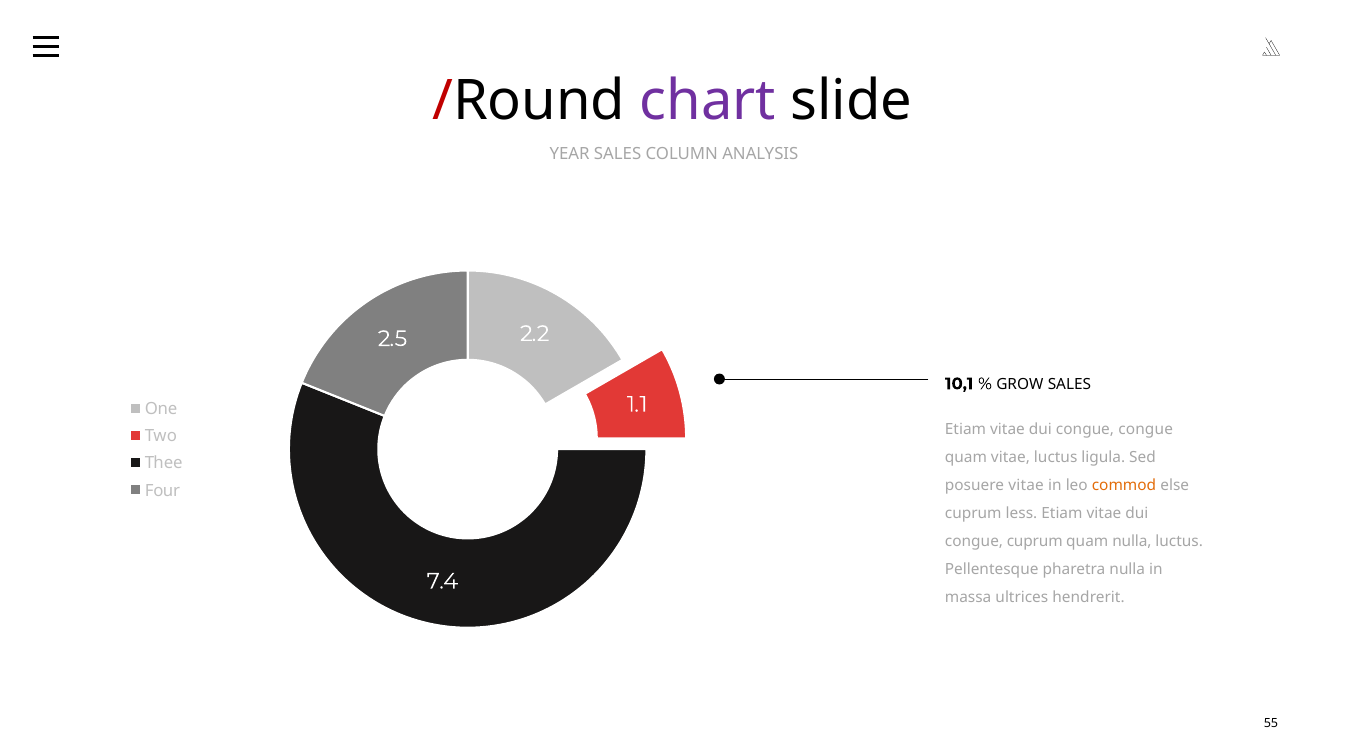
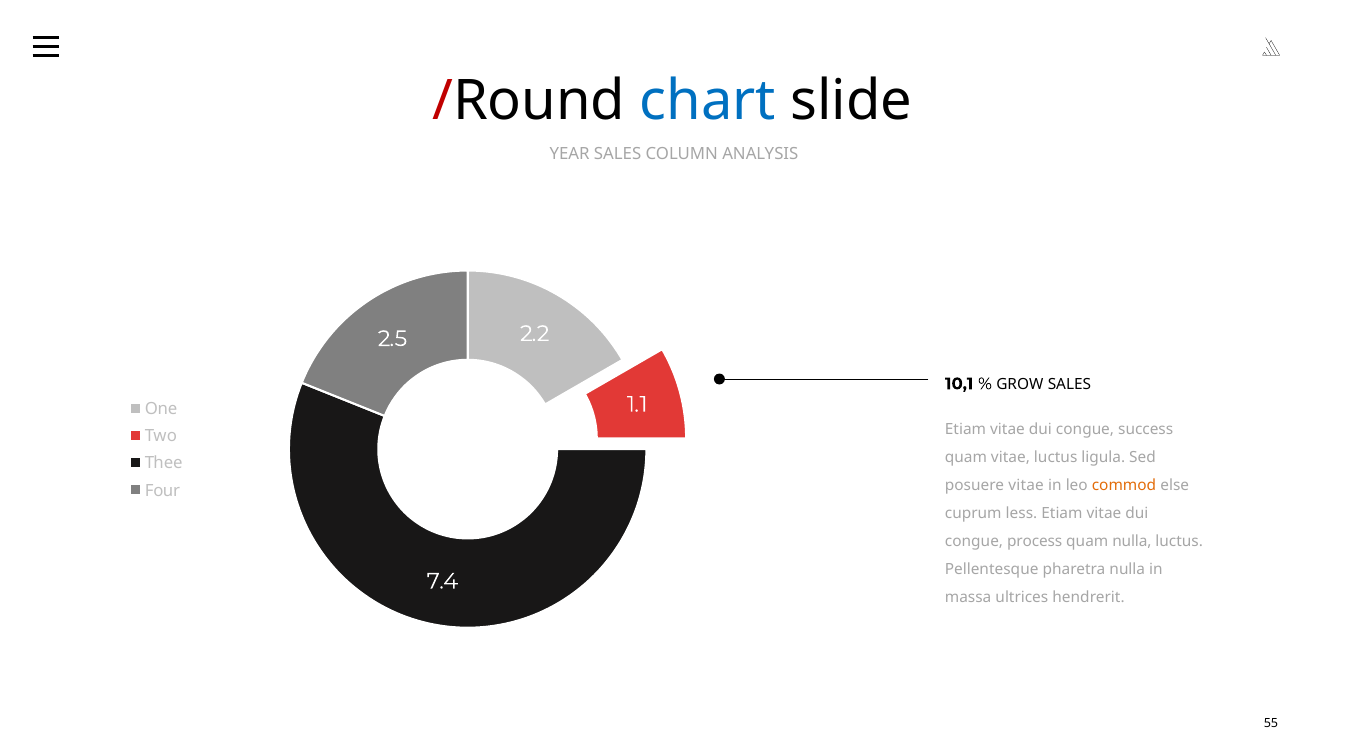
chart colour: purple -> blue (708, 101)
congue congue: congue -> success (1146, 430)
congue cuprum: cuprum -> process (1035, 542)
